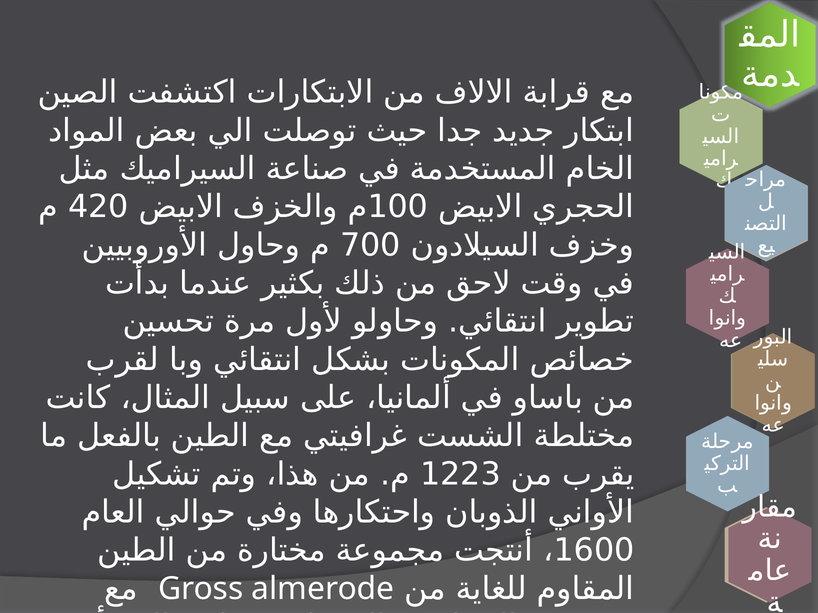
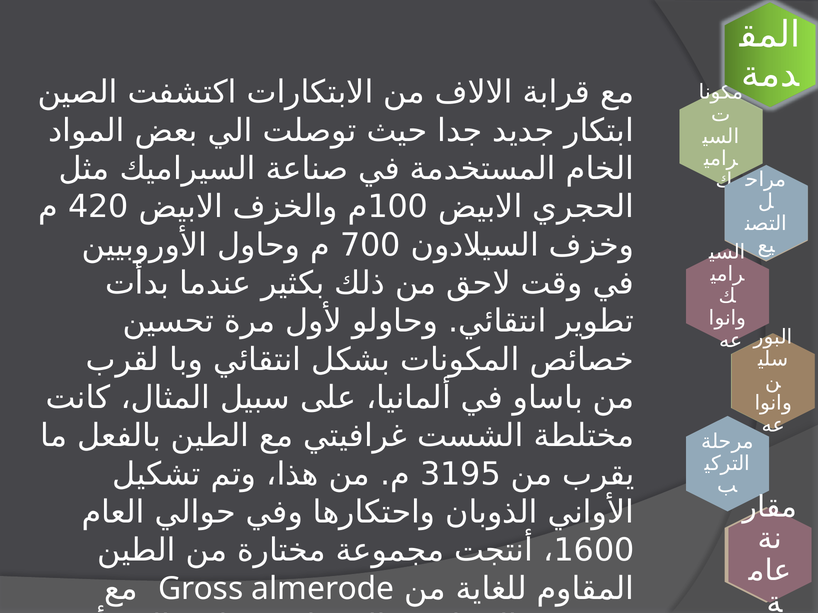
1223: 1223 -> 3195 (461, 474)
